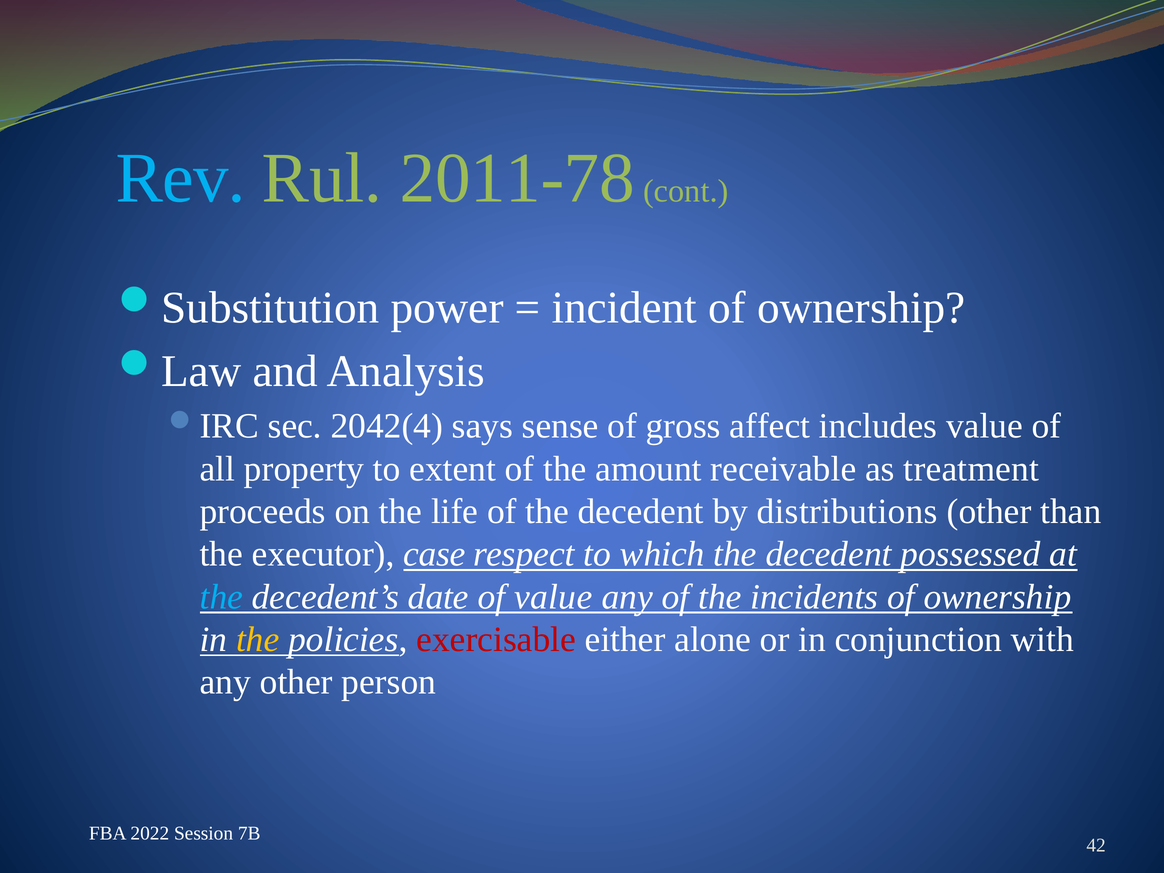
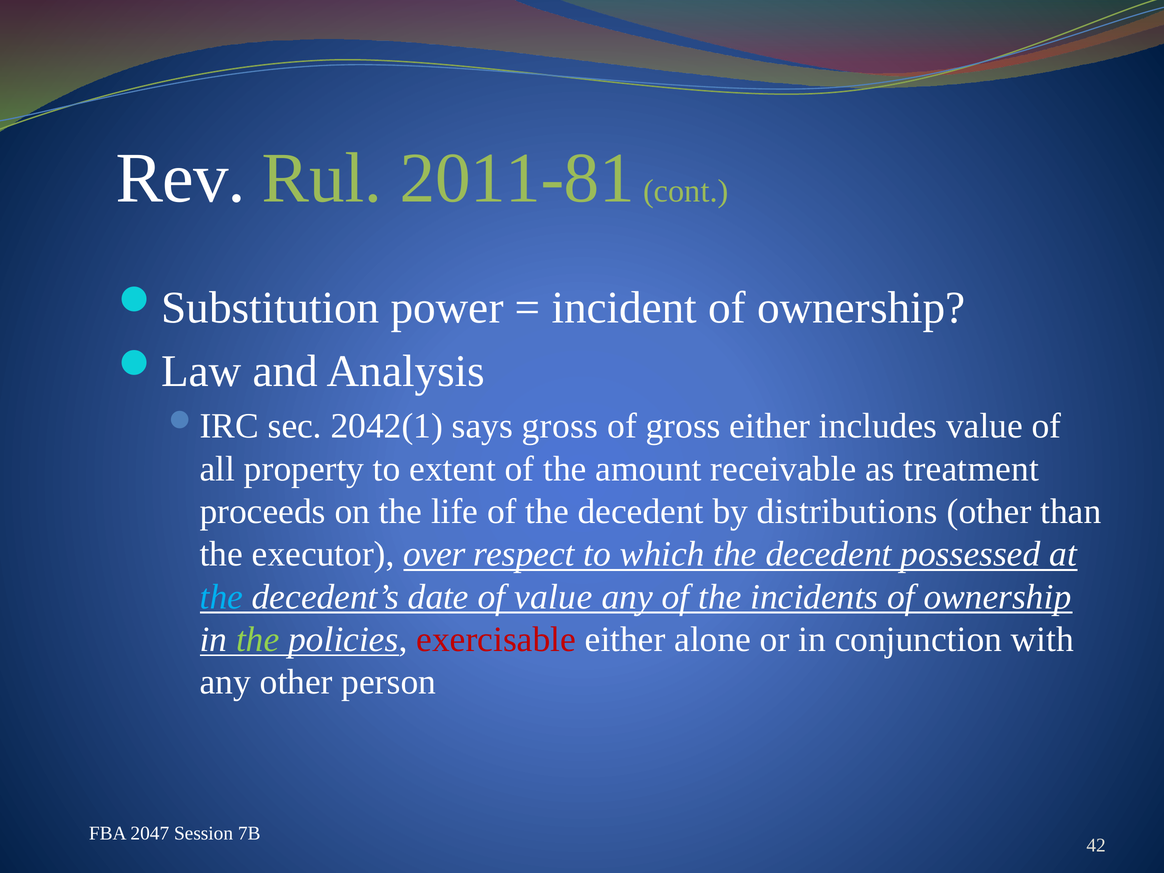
Rev colour: light blue -> white (181, 178)
2011-78: 2011-78 -> 2011-81 (517, 178)
2042(4: 2042(4 -> 2042(1 (387, 426)
says sense: sense -> gross (560, 426)
gross affect: affect -> either (770, 426)
case: case -> over (434, 554)
the colour: yellow -> light green (258, 639)
2022: 2022 -> 2047 (150, 833)
